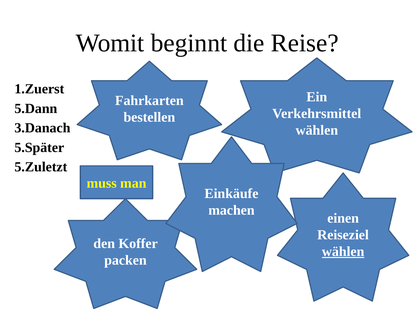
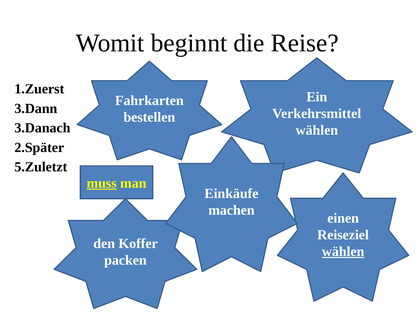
5.Dann: 5.Dann -> 3.Dann (36, 108)
5.Später: 5.Später -> 2.Später (39, 147)
muss underline: none -> present (102, 183)
